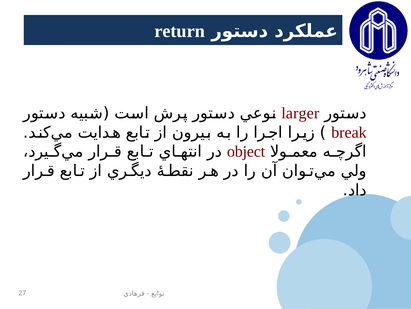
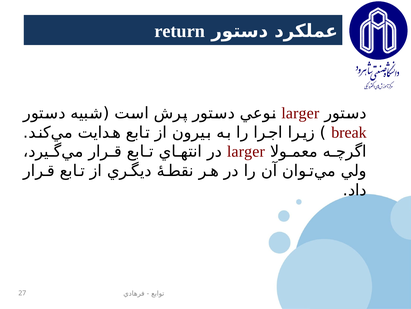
object: object -> larger (246, 151)
